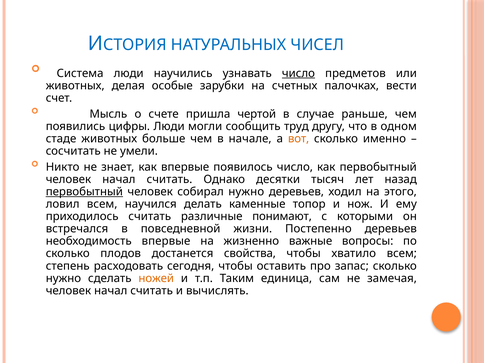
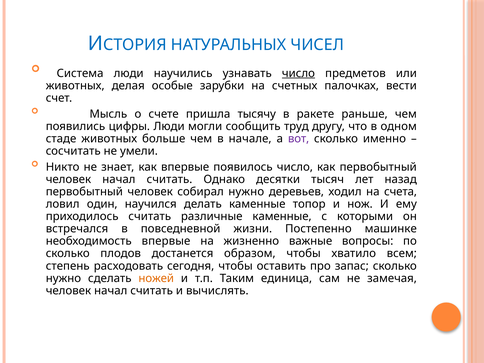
чертой: чертой -> тысячу (257, 114)
случае: случае -> ракете (315, 114)
вот colour: orange -> purple (299, 139)
первобытный underline: present -> none (84, 192)
этого: этого -> счета (401, 192)
ловил всем: всем -> один (102, 204)
различные понимают: понимают -> каменные (282, 217)
Постепенно деревьев: деревьев -> машинке (391, 229)
свойства: свойства -> образом (250, 254)
